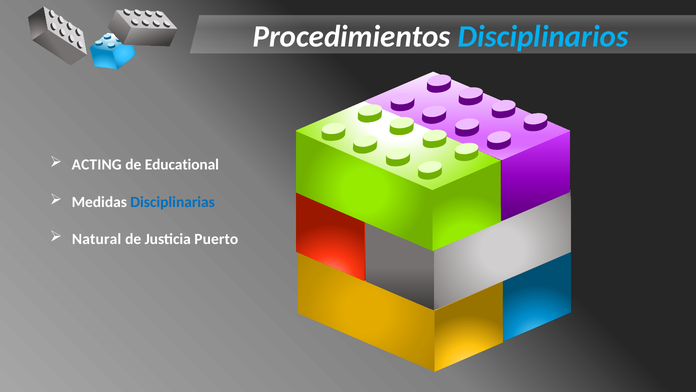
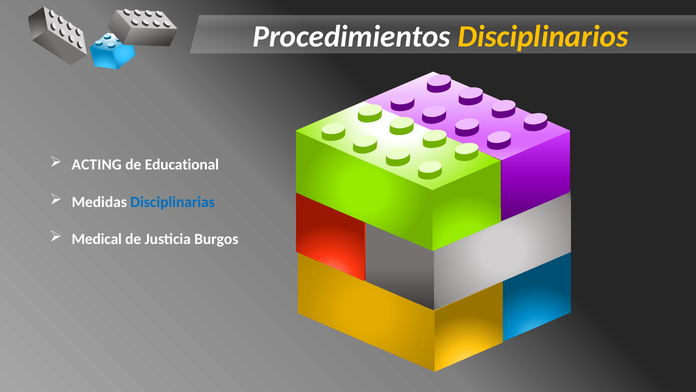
Disciplinarios colour: light blue -> yellow (543, 37)
Natural: Natural -> Medical (97, 239)
Puerto: Puerto -> Burgos (216, 239)
